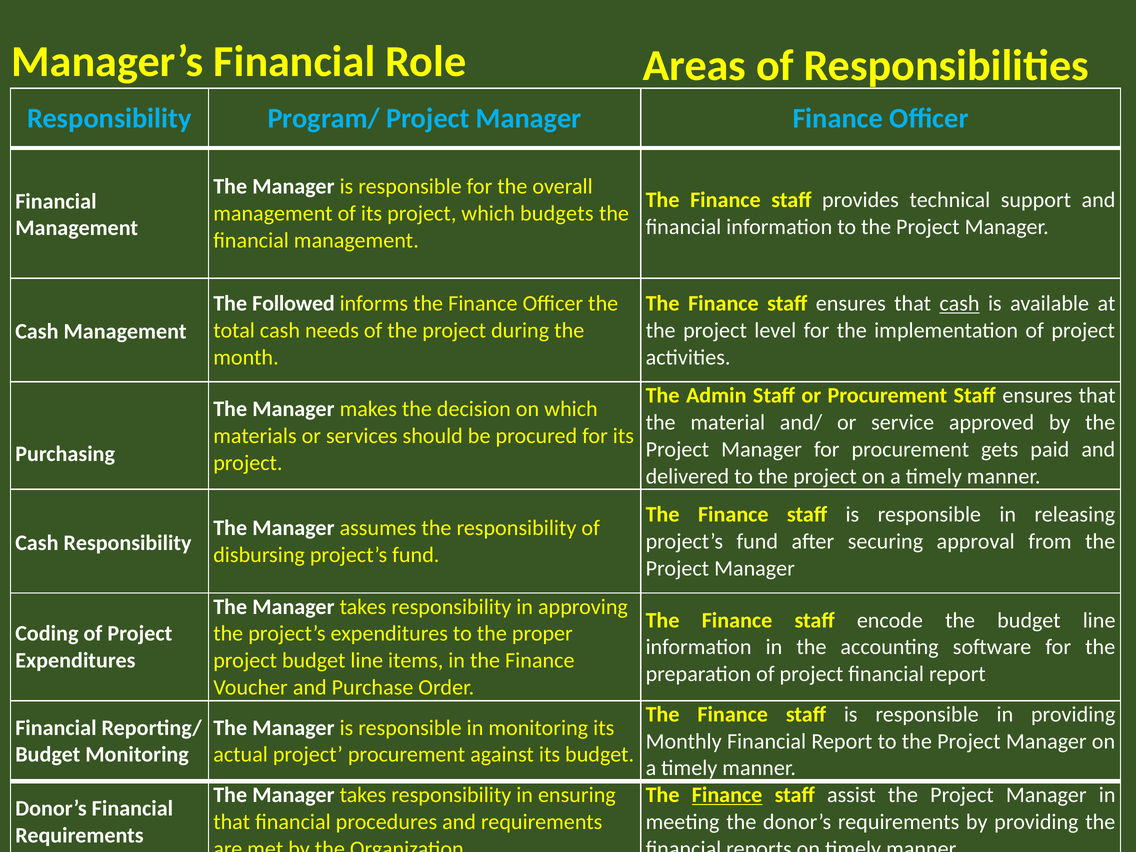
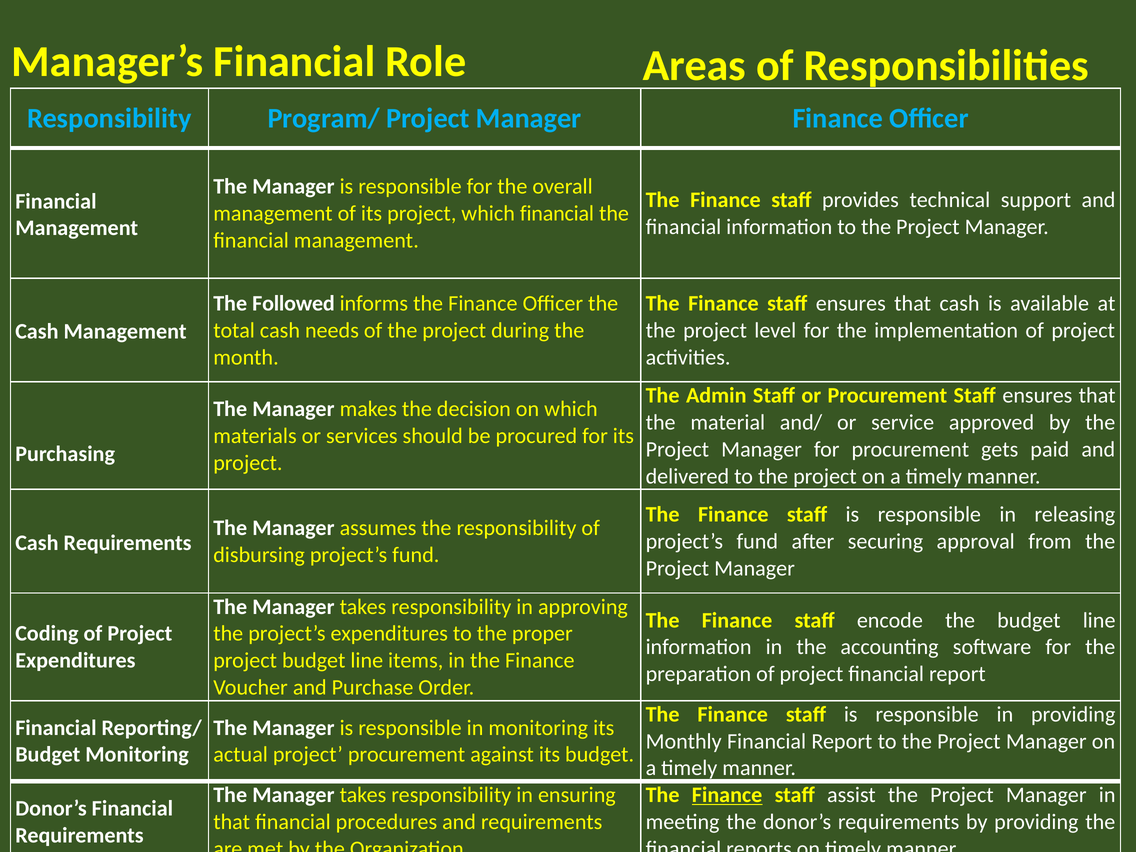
which budgets: budgets -> financial (557, 213)
cash underline: present -> none (959, 303)
Cash Responsibility: Responsibility -> Requirements (128, 543)
